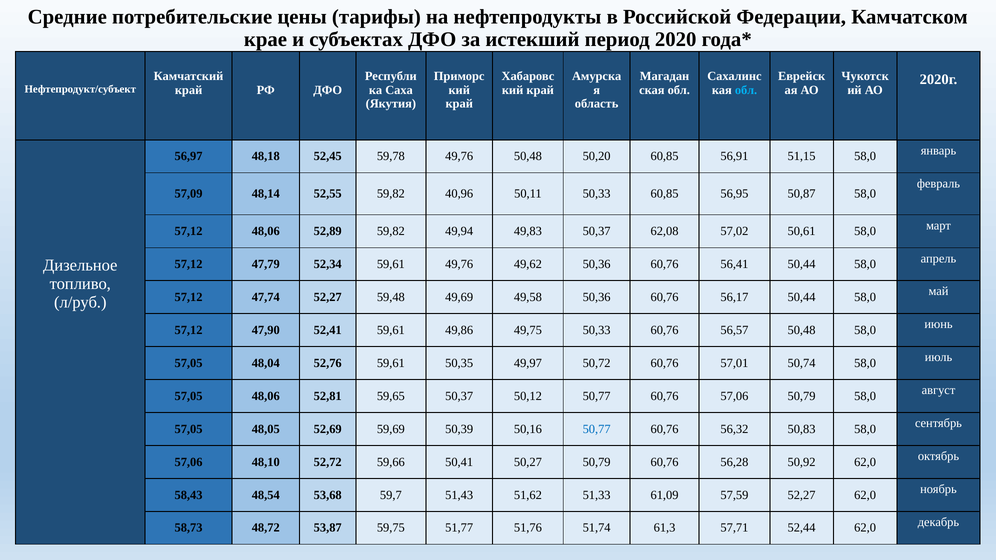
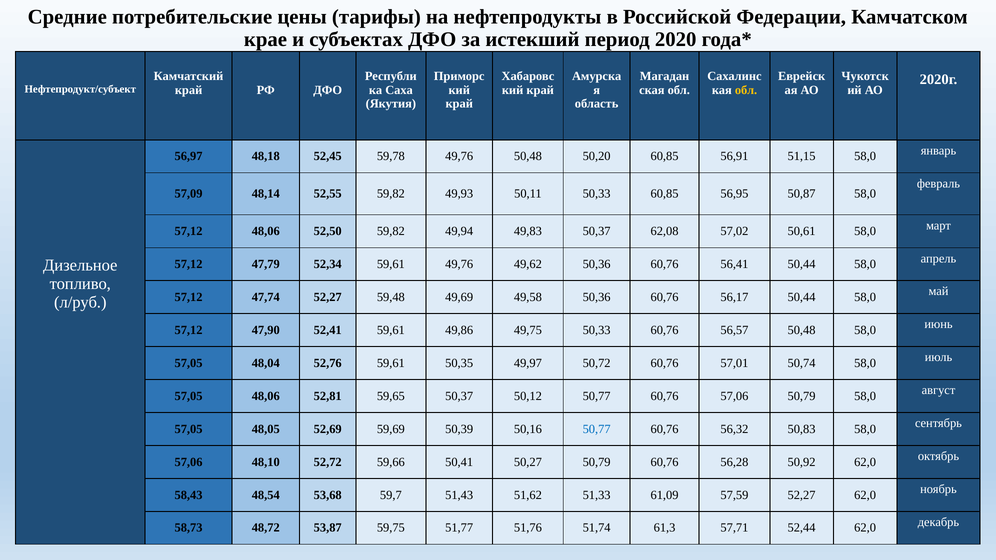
обл colour: light blue -> yellow (746, 90)
40,96: 40,96 -> 49,93 (459, 194)
52,89: 52,89 -> 52,50 (328, 231)
